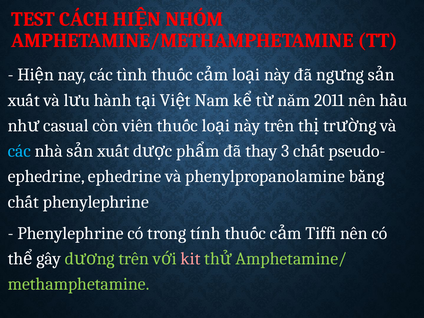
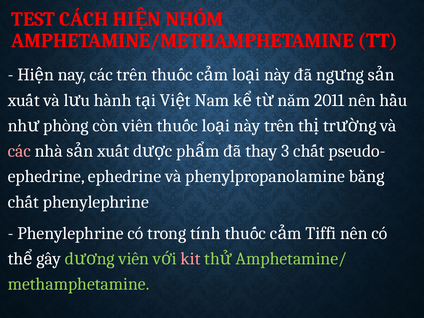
các tình: tình -> trên (132, 75)
casual: casual -> phòng (66, 126)
các colour: light blue -> pink (19, 151)
trên: trên -> viên (134, 259)
